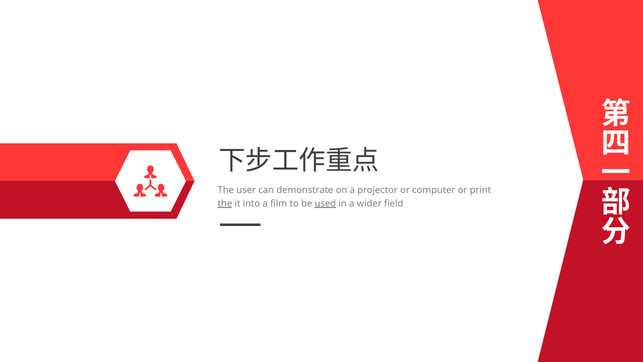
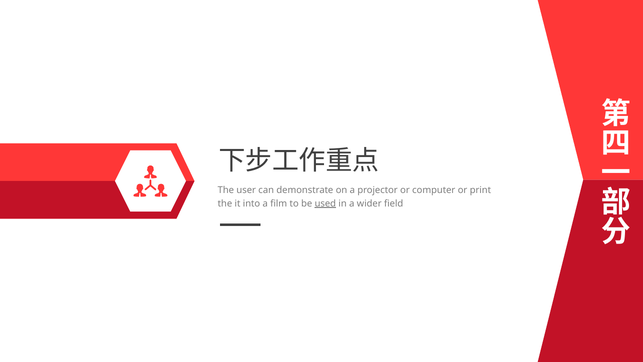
the underline: present -> none (225, 203)
